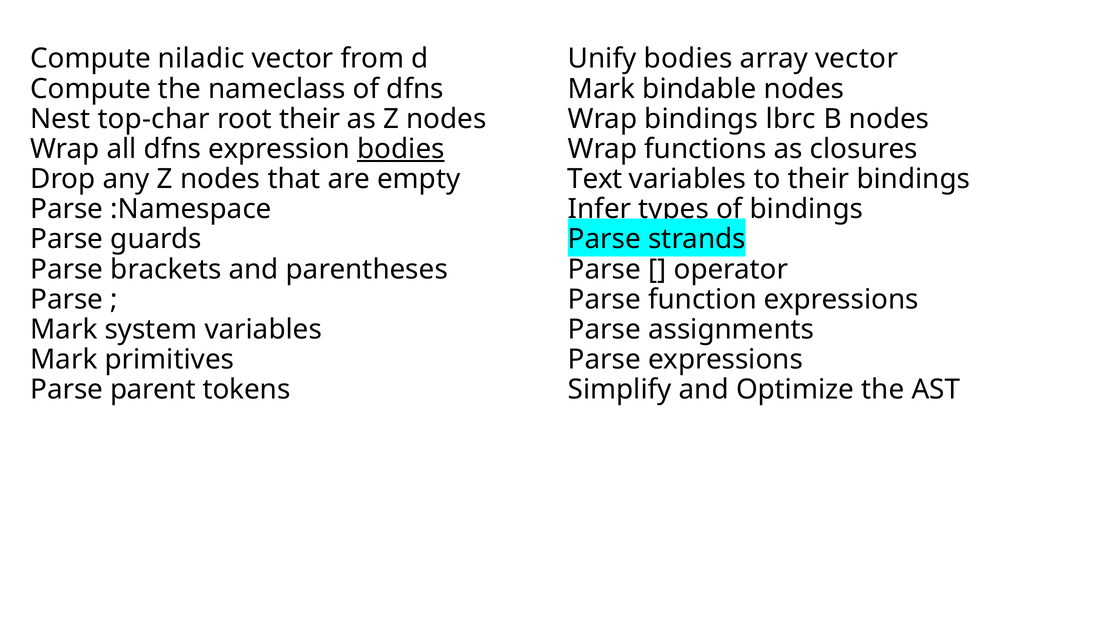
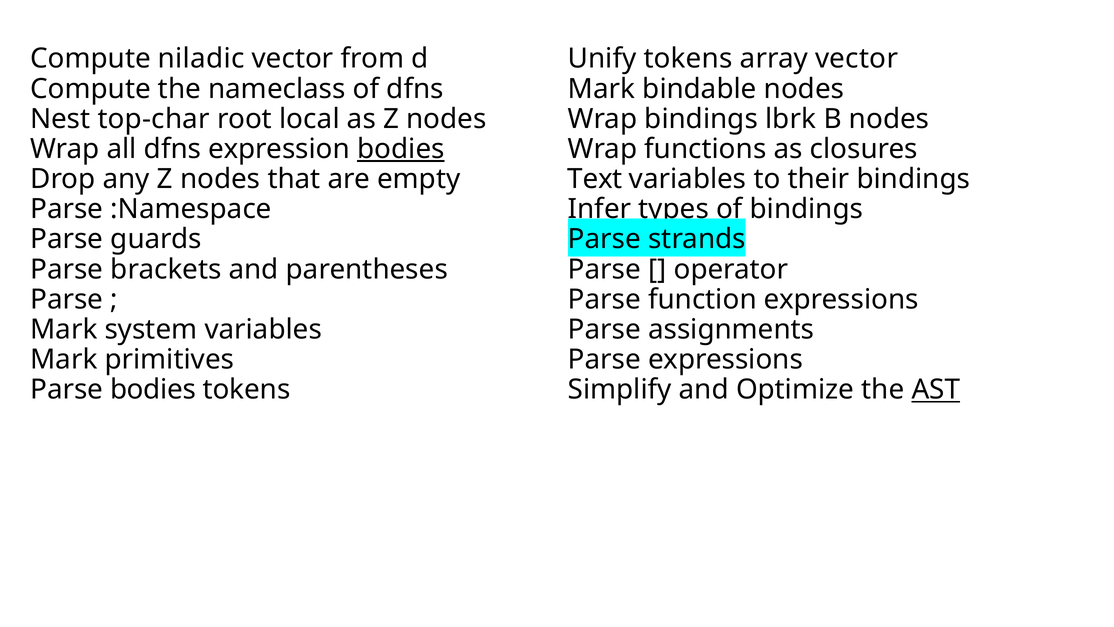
Unify bodies: bodies -> tokens (688, 59)
root their: their -> local (309, 119)
lbrc: lbrc -> lbrk (791, 119)
Parse parent: parent -> bodies (153, 389)
AST underline: none -> present (936, 389)
